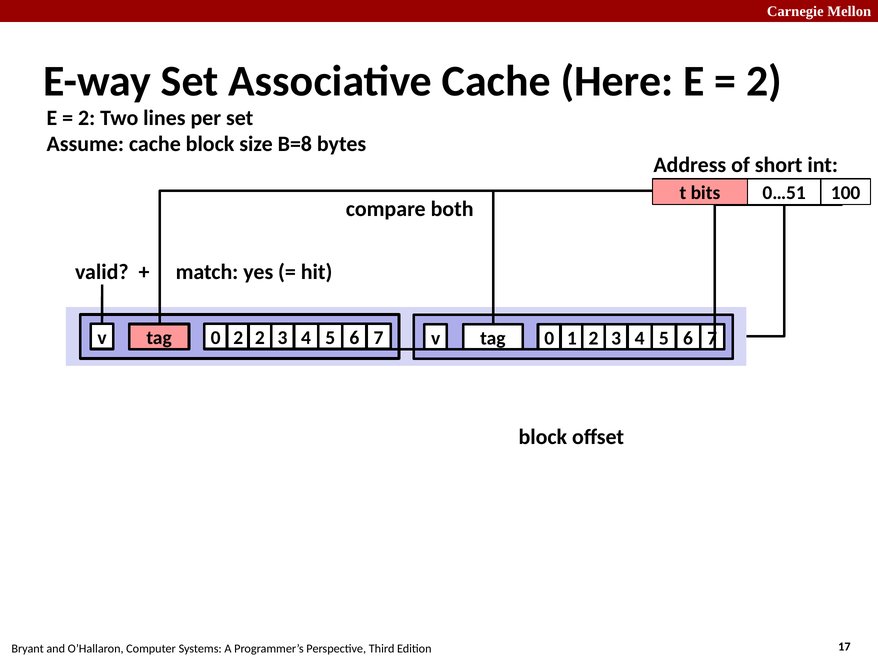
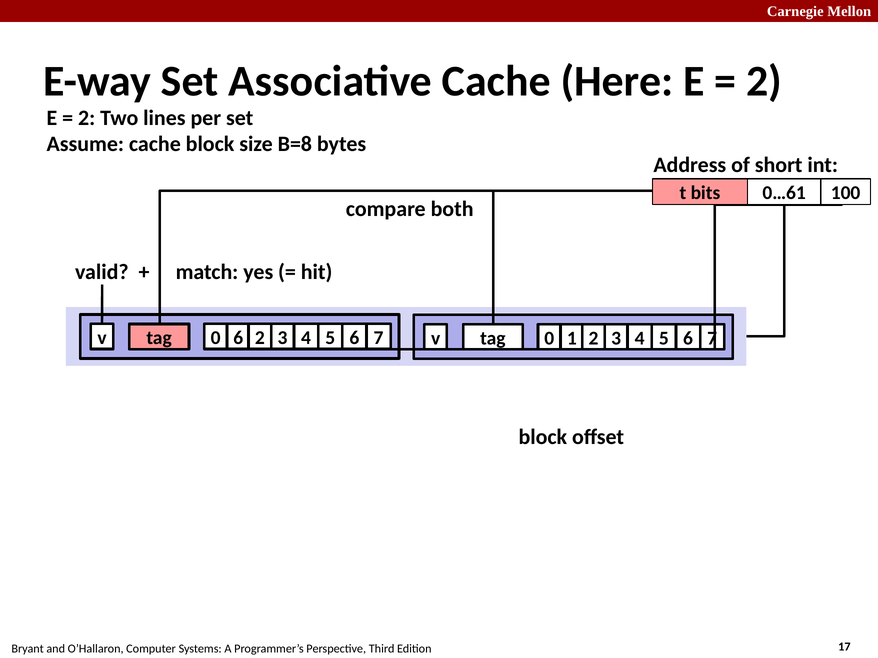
0…51: 0…51 -> 0…61 (784, 193)
0 2: 2 -> 6 (238, 338)
